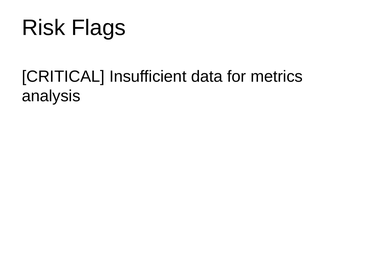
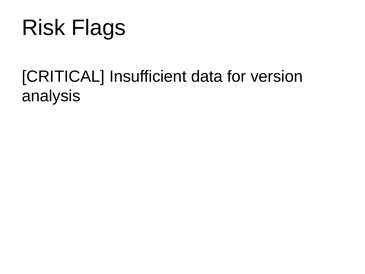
metrics: metrics -> version (277, 77)
